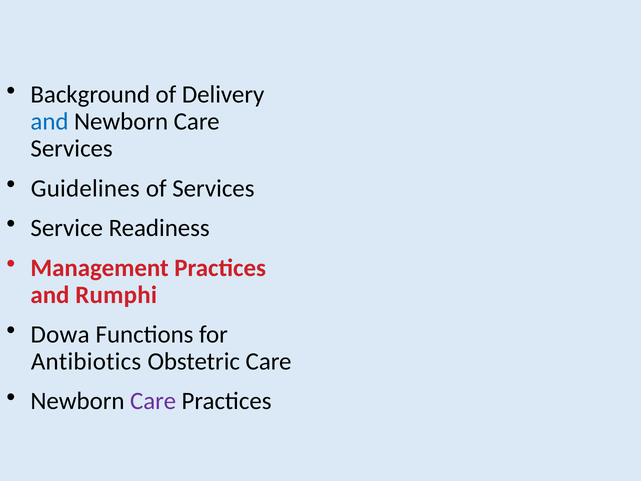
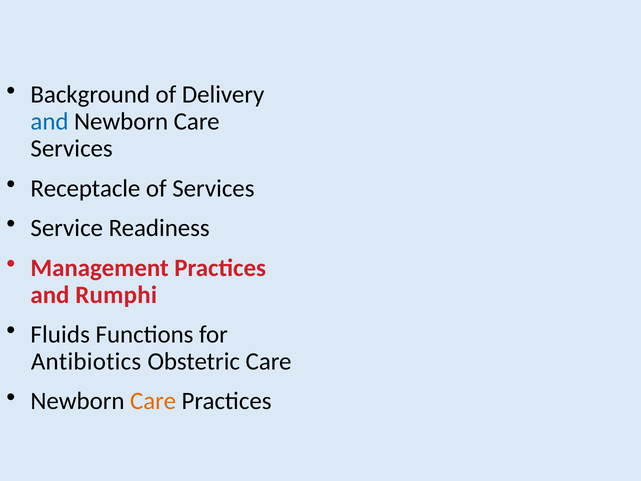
Guidelines: Guidelines -> Receptacle (85, 188)
Dowa: Dowa -> Fluids (60, 334)
Care colour: purple -> orange (153, 401)
